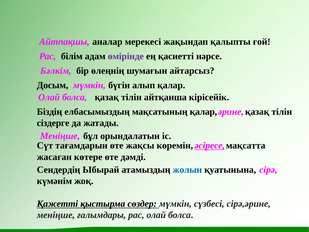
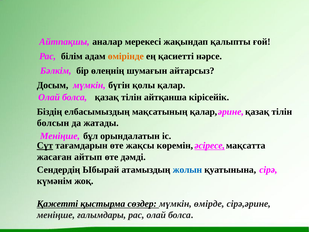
өмірінде colour: purple -> orange (126, 56)
алып: алып -> қолы (144, 85)
сіздерге: сіздерге -> болсын (53, 123)
Сүт underline: none -> present (45, 145)
көтере: көтере -> айтып (88, 157)
сүзбесі: сүзбесі -> өмірде (209, 204)
